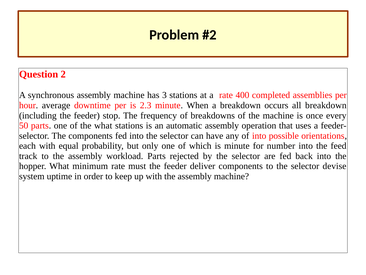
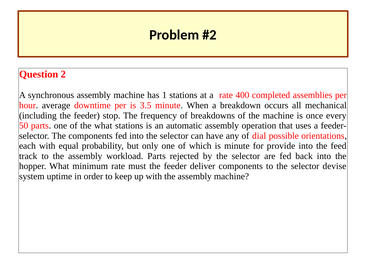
3: 3 -> 1 (164, 95)
2.3: 2.3 -> 3.5 (146, 105)
all breakdown: breakdown -> mechanical (326, 105)
of into: into -> dial (259, 136)
number: number -> provide (281, 146)
